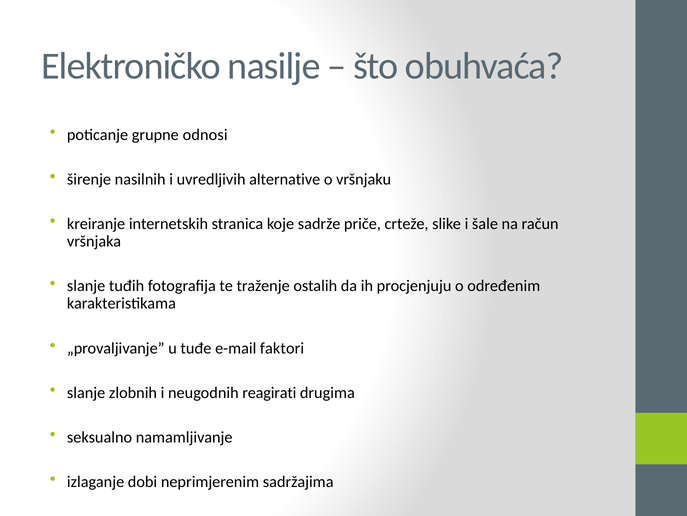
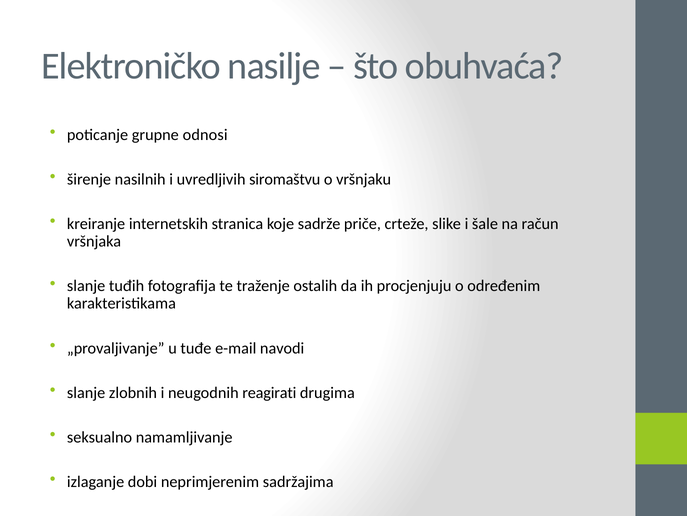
alternative: alternative -> siromaštvu (285, 179)
faktori: faktori -> navodi (282, 348)
